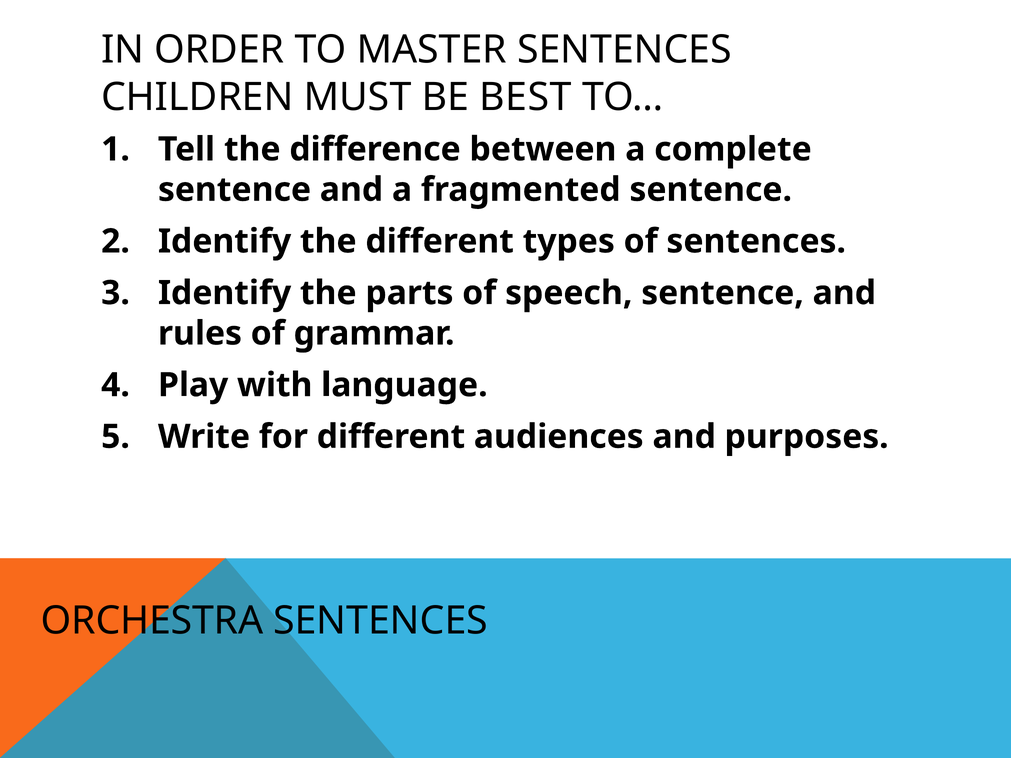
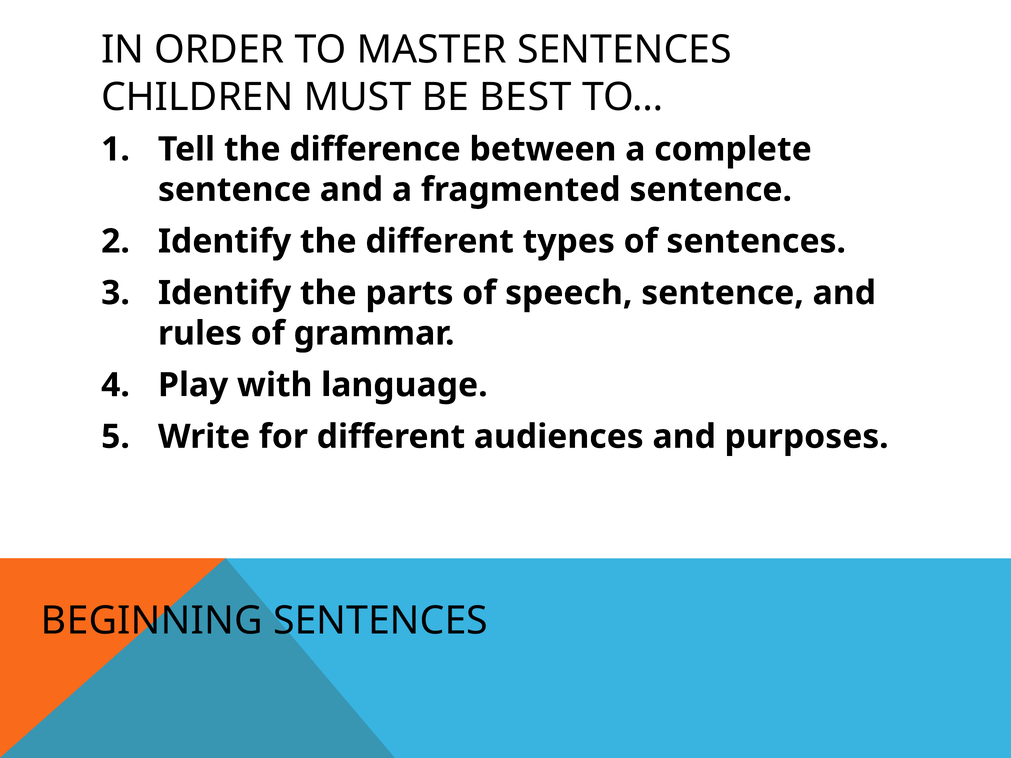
ORCHESTRA: ORCHESTRA -> BEGINNING (152, 621)
